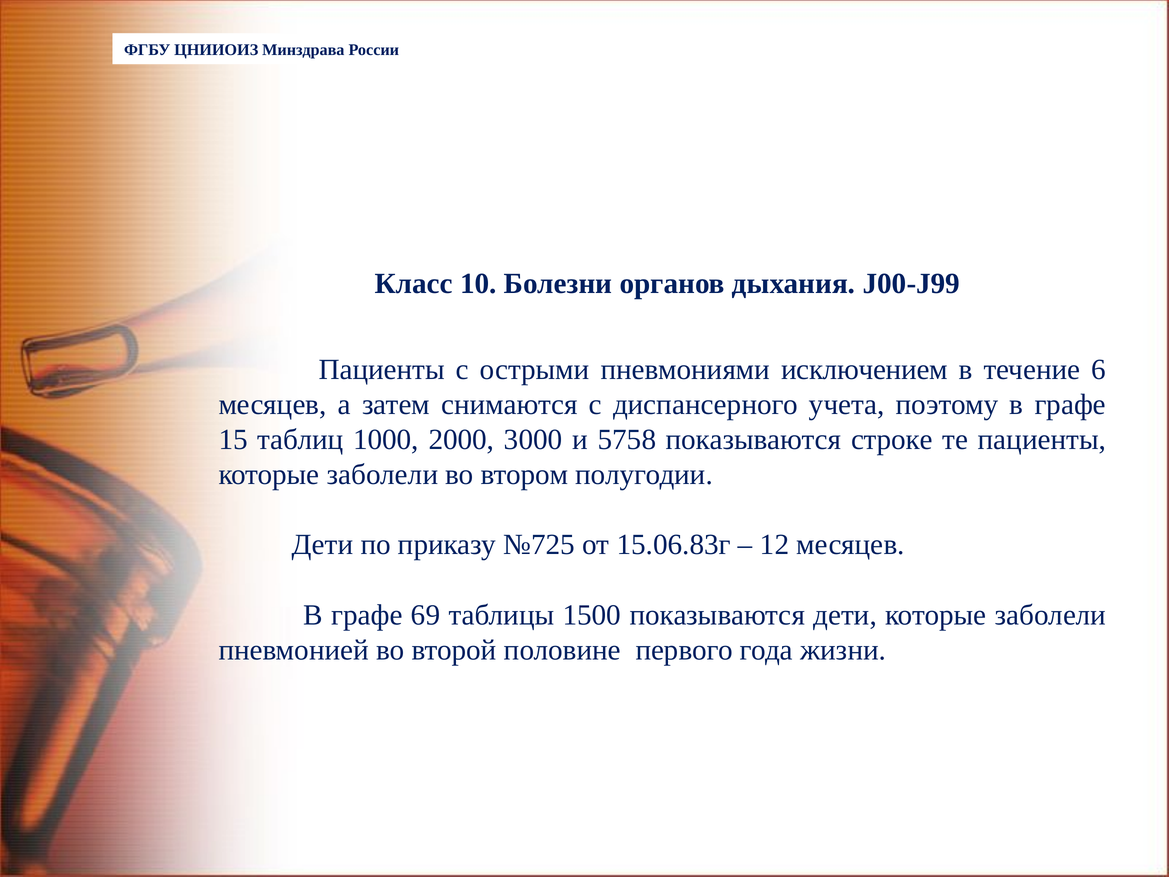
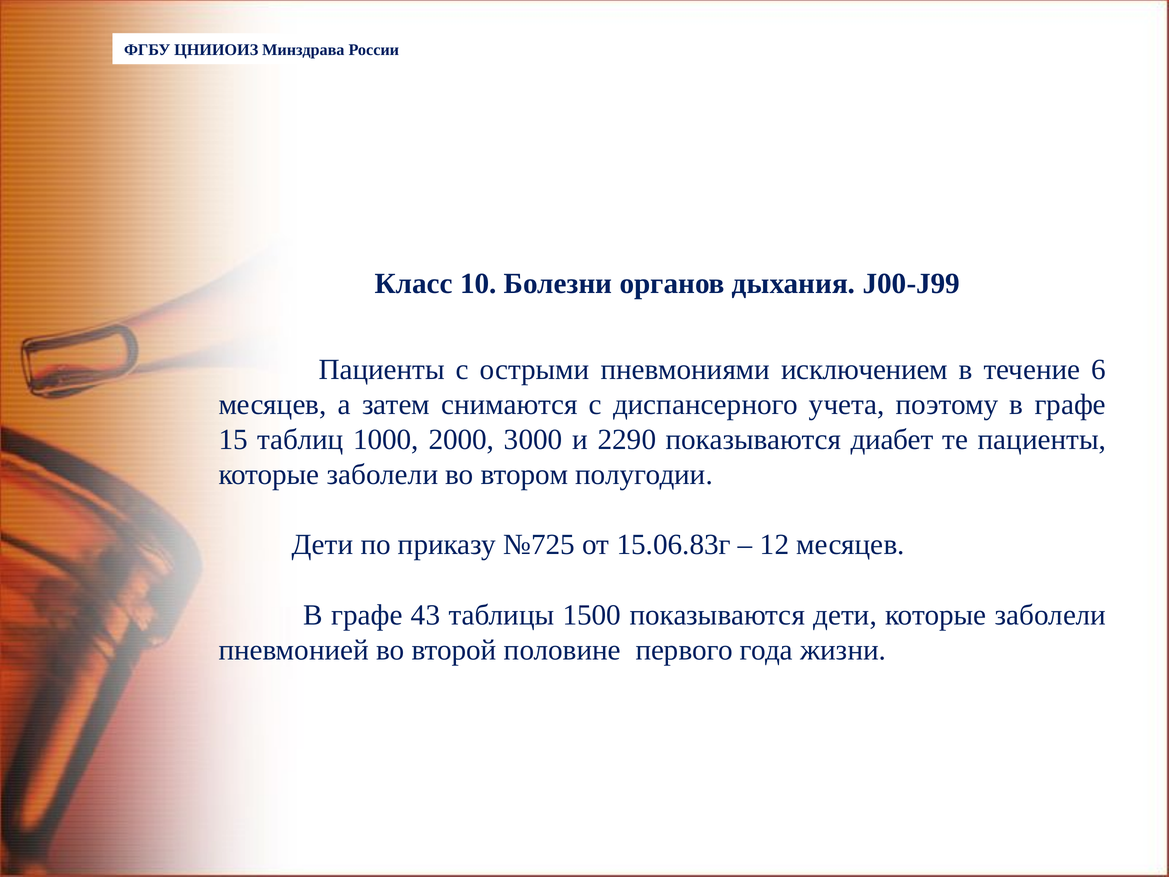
5758: 5758 -> 2290 (627, 439)
строке: строке -> диабет (892, 439)
69: 69 -> 43 (426, 615)
